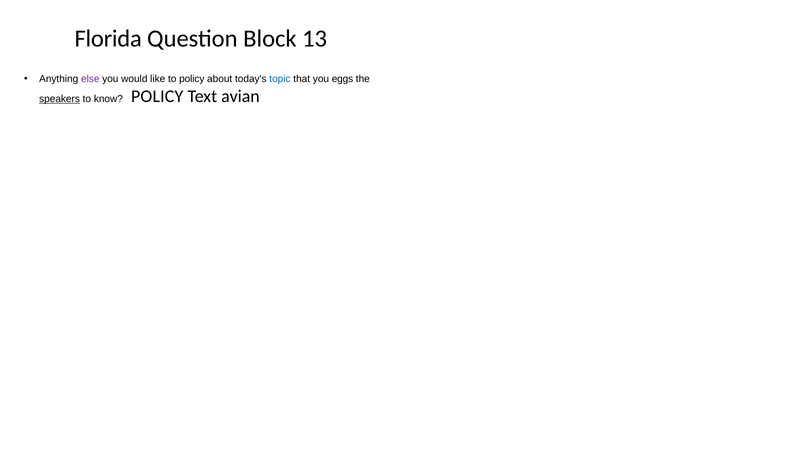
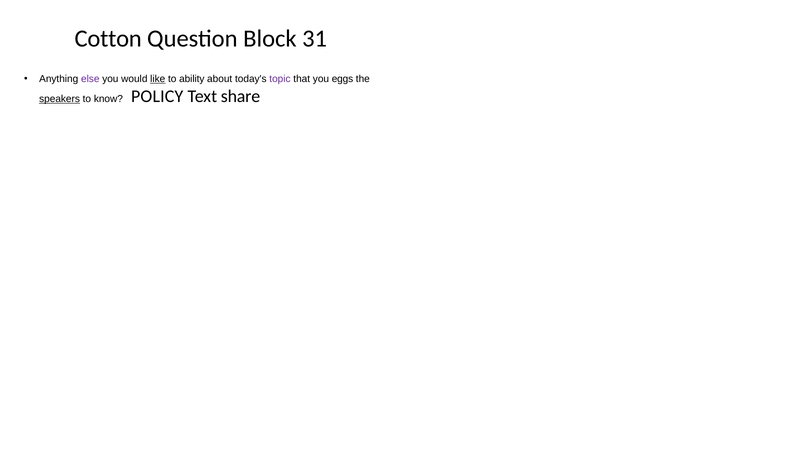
Florida: Florida -> Cotton (108, 39)
13: 13 -> 31 (315, 39)
like underline: none -> present (158, 79)
to policy: policy -> ability (192, 79)
topic colour: blue -> purple (280, 79)
avian: avian -> share (241, 96)
